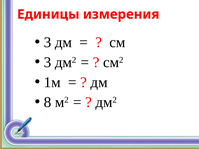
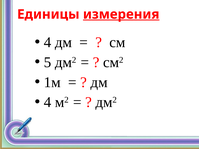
измерения underline: none -> present (121, 14)
3: 3 -> 4 (47, 42)
3: 3 -> 5 (47, 62)
8: 8 -> 4 (47, 102)
